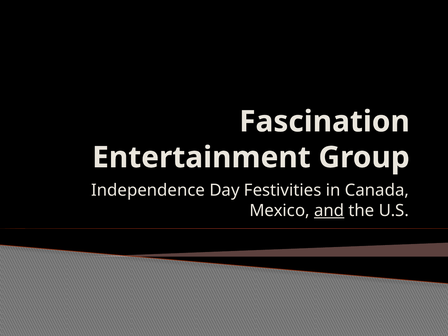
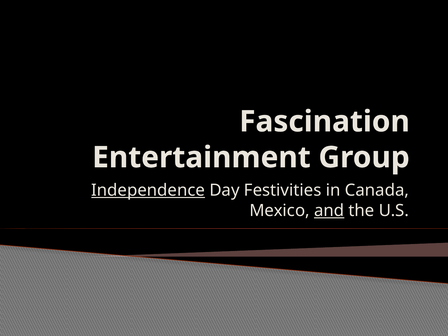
Independence underline: none -> present (148, 190)
